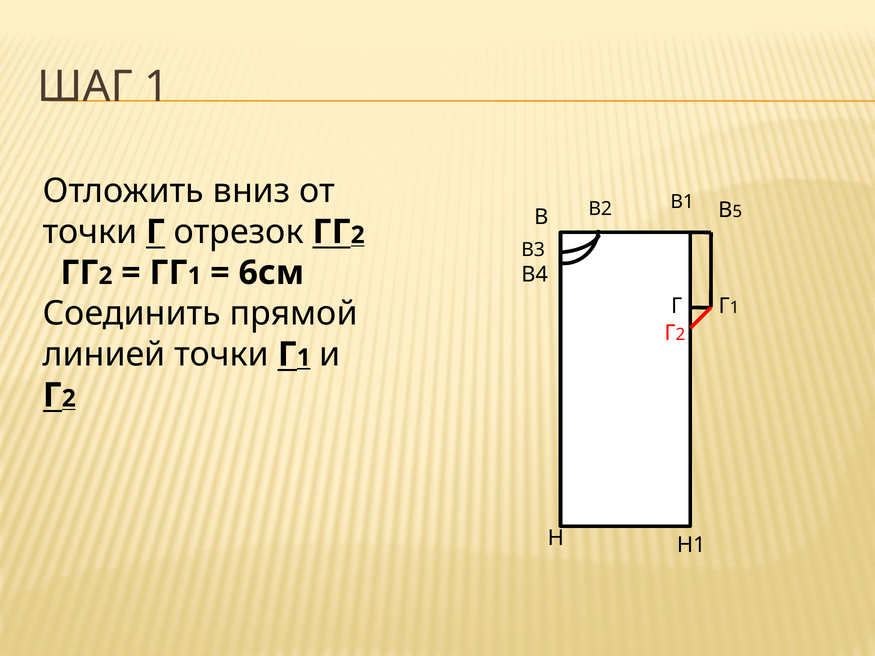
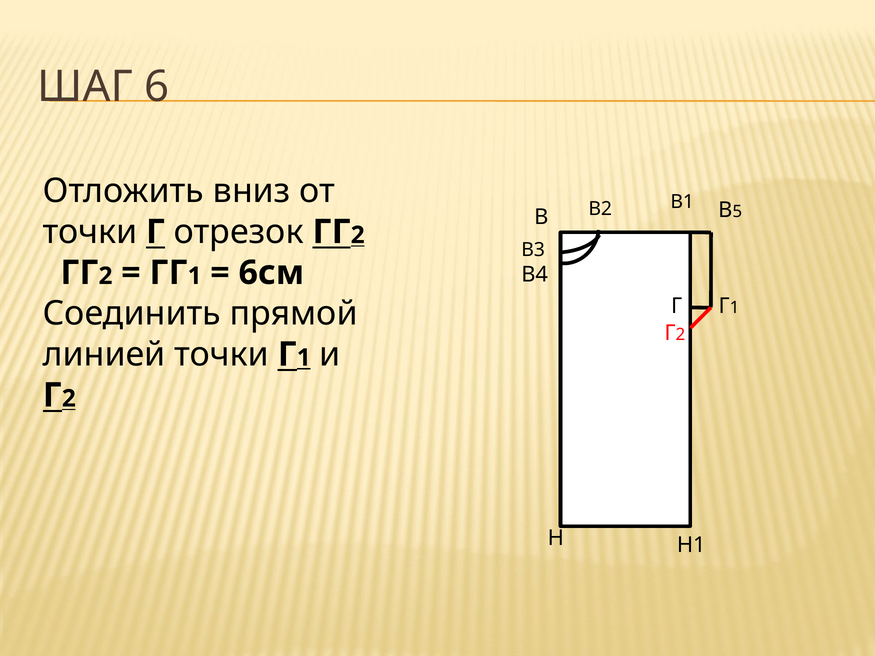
ШАГ 1: 1 -> 6 (157, 87)
